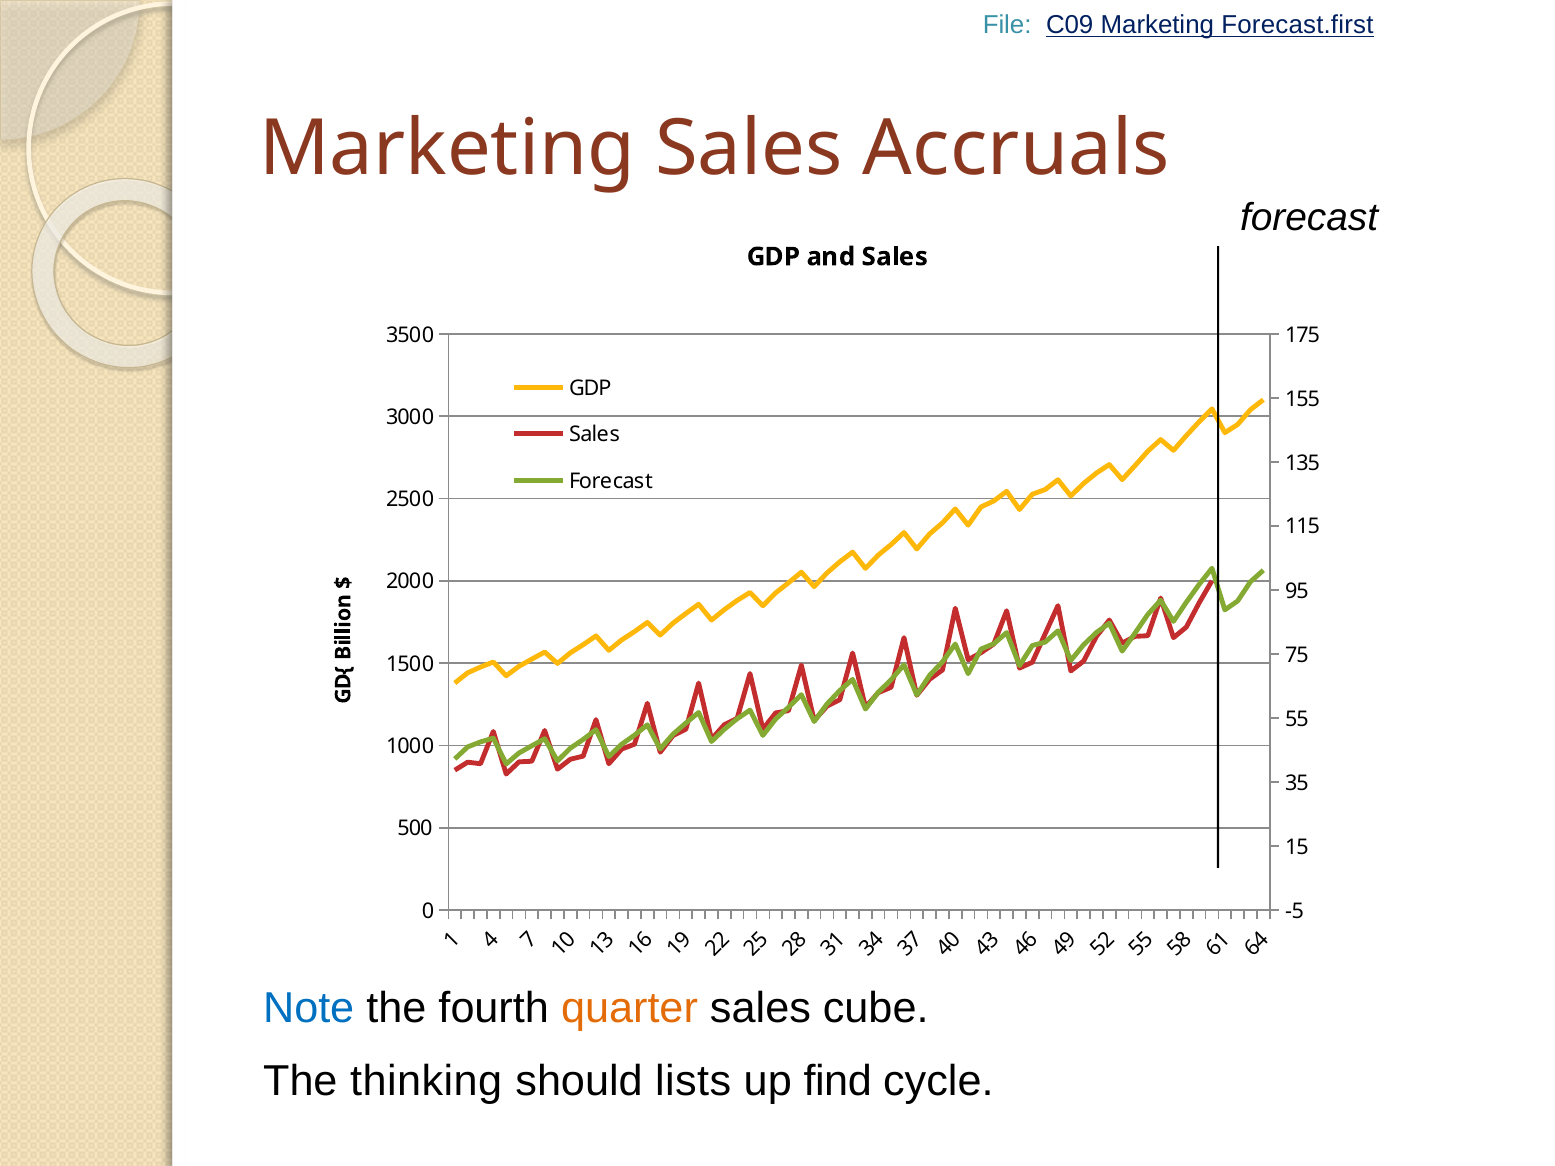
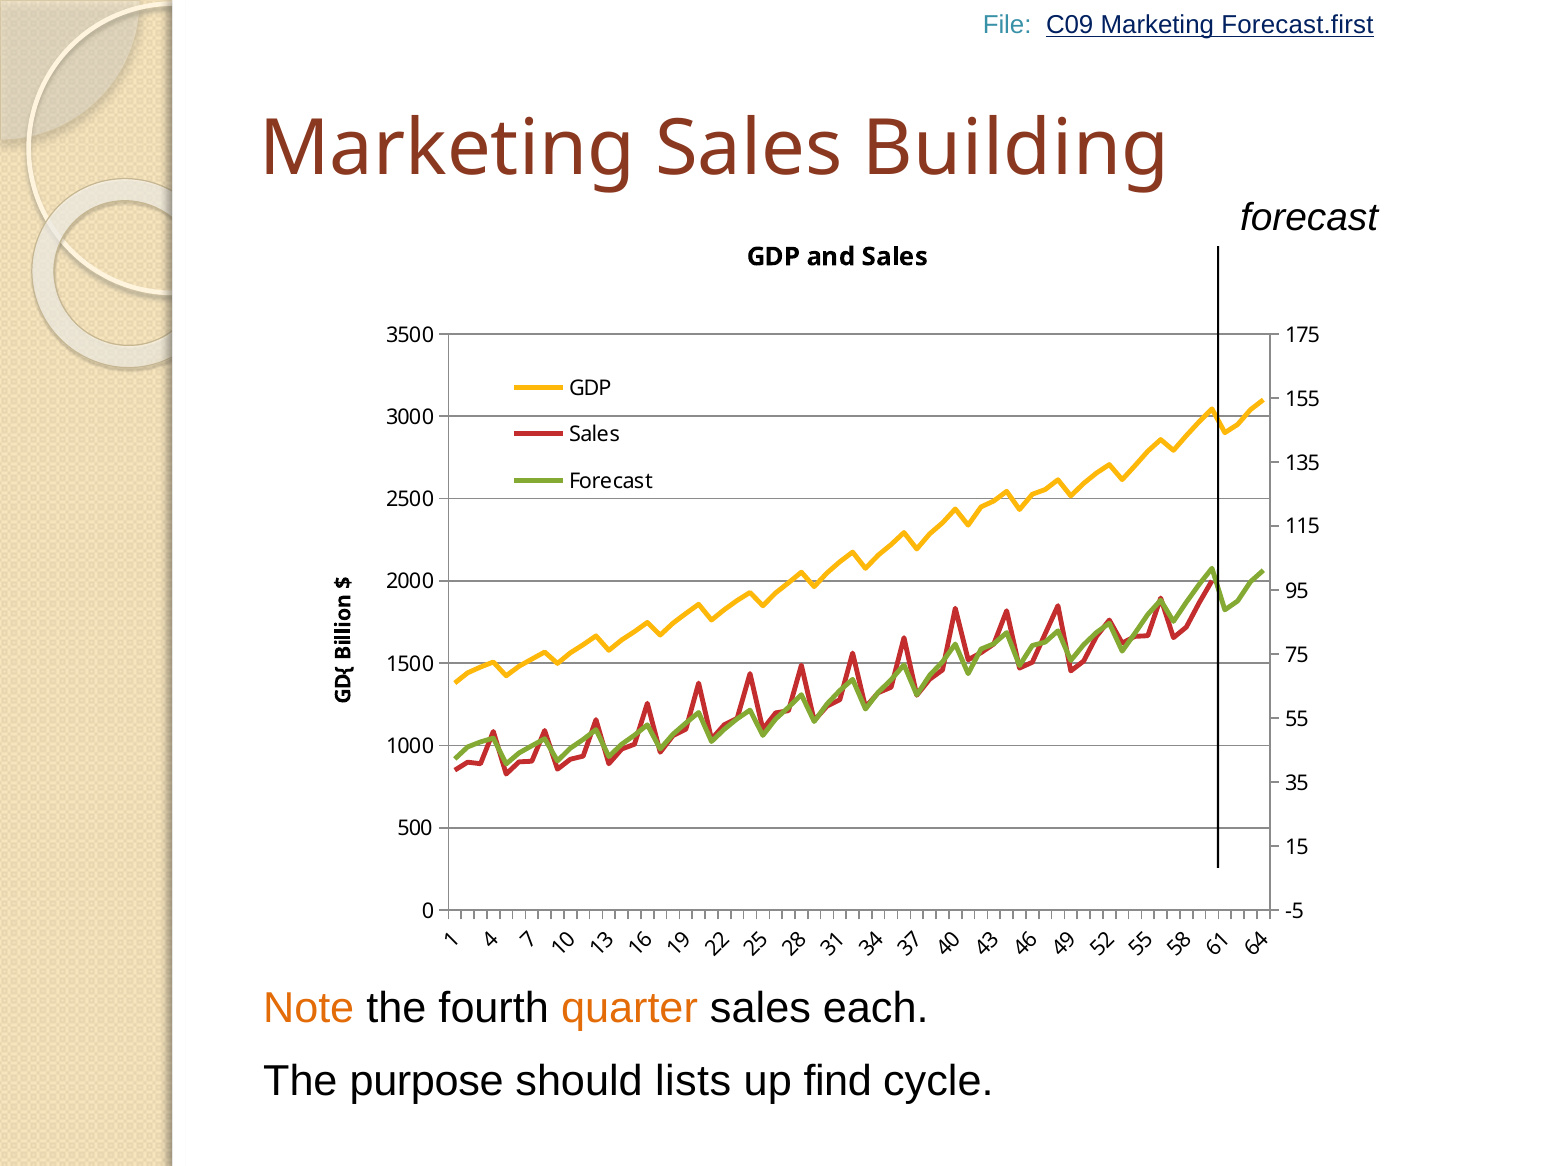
Accruals: Accruals -> Building (1016, 149)
Note colour: blue -> orange (309, 1008)
cube: cube -> each (876, 1008)
thinking: thinking -> purpose (427, 1082)
